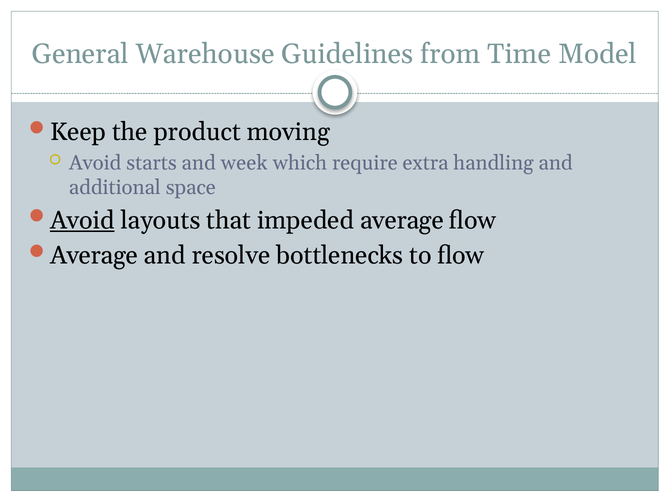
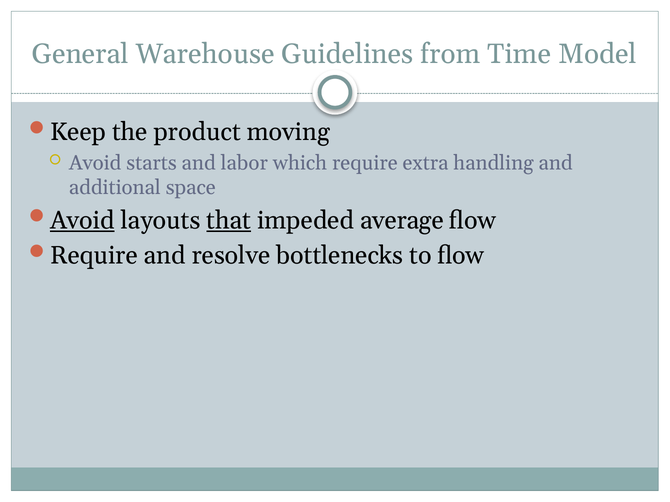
week: week -> labor (244, 163)
that underline: none -> present (229, 220)
Average: Average -> Require (94, 256)
